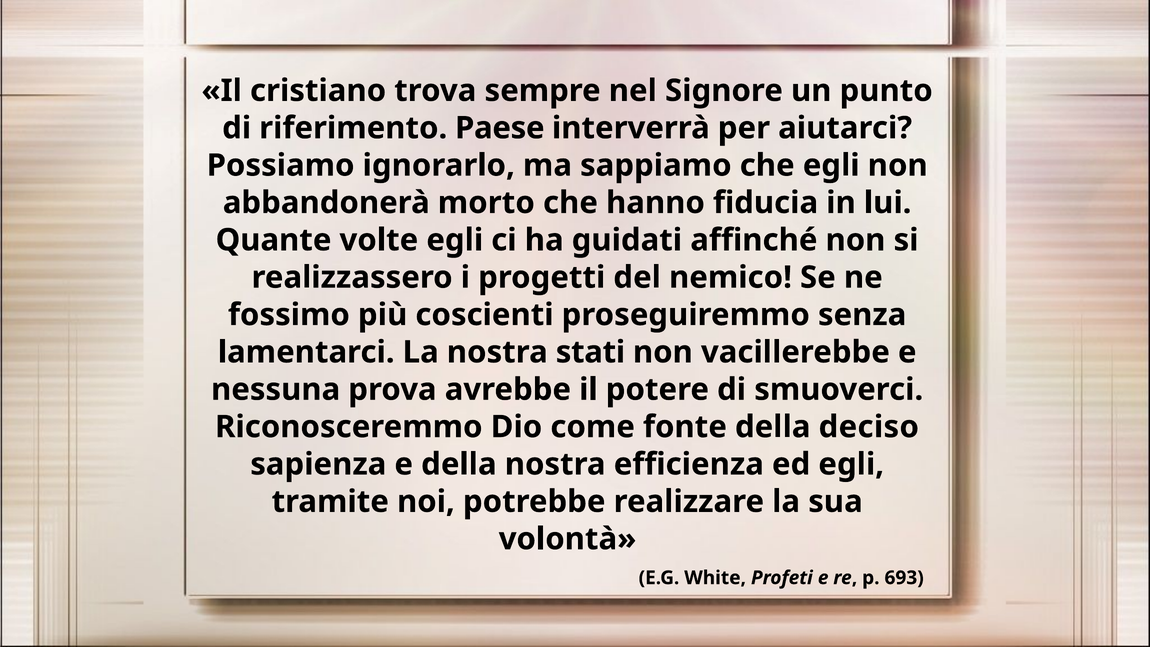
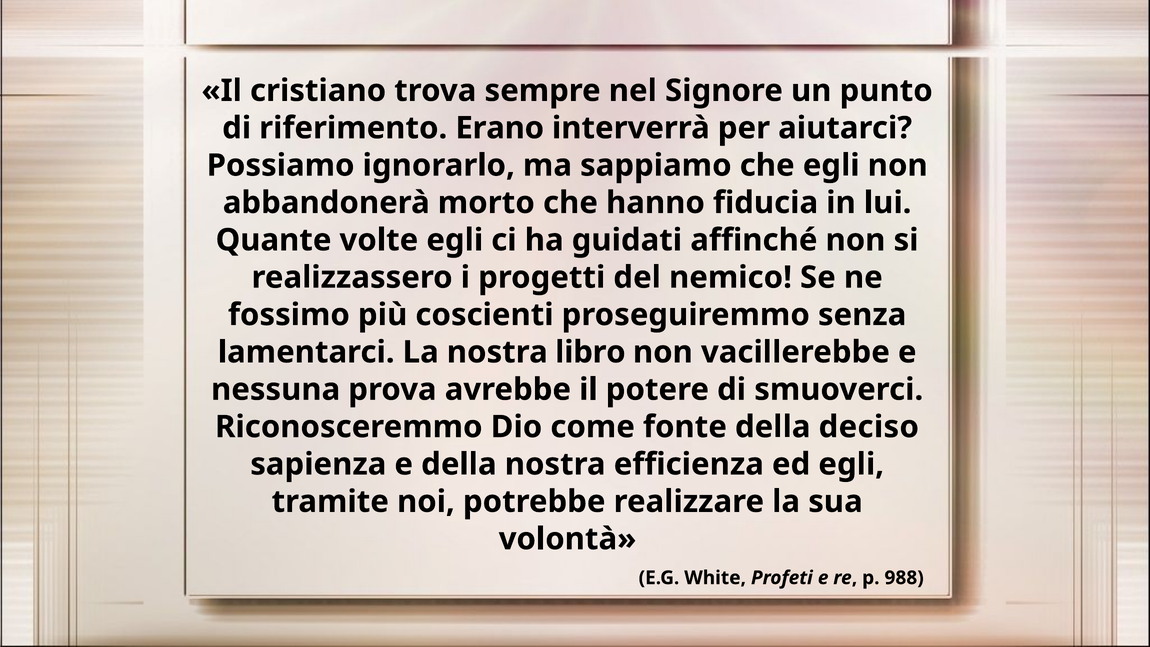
Paese: Paese -> Erano (500, 128)
stati: stati -> libro (590, 352)
693: 693 -> 988 (904, 578)
